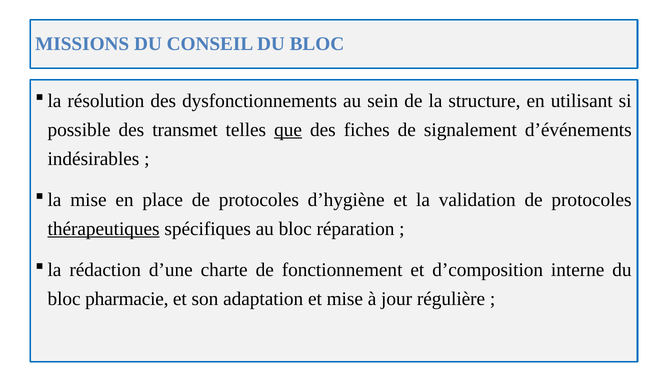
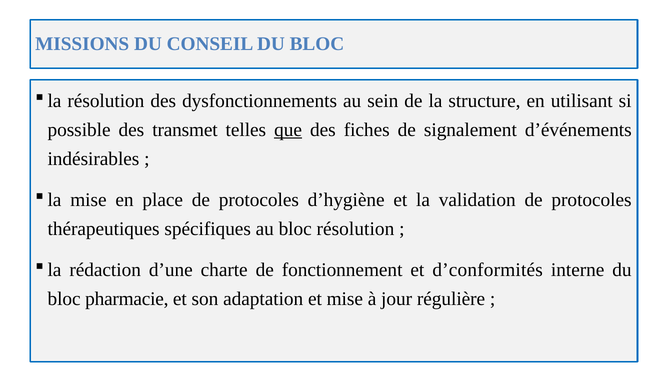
thérapeutiques underline: present -> none (104, 229)
bloc réparation: réparation -> résolution (355, 229)
d’composition: d’composition -> d’conformités (488, 270)
